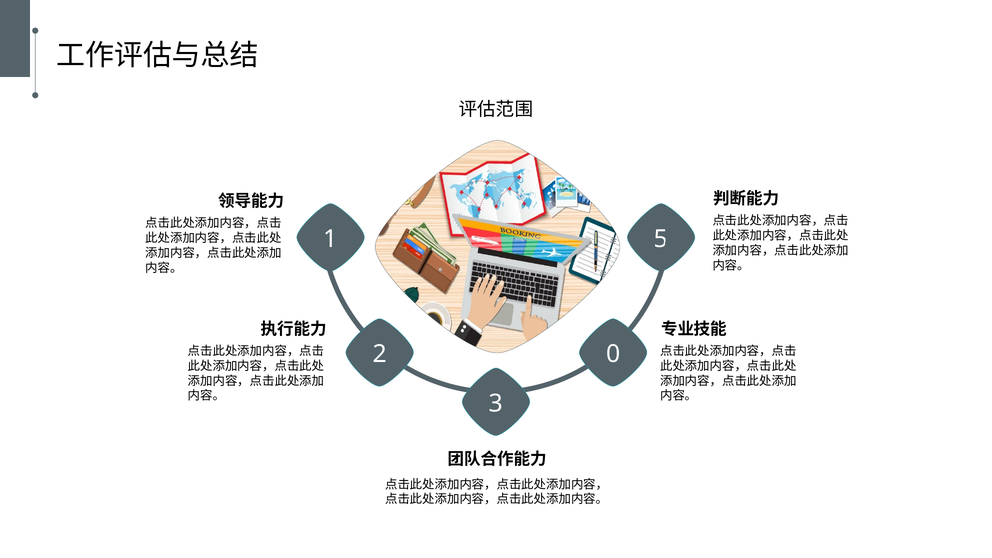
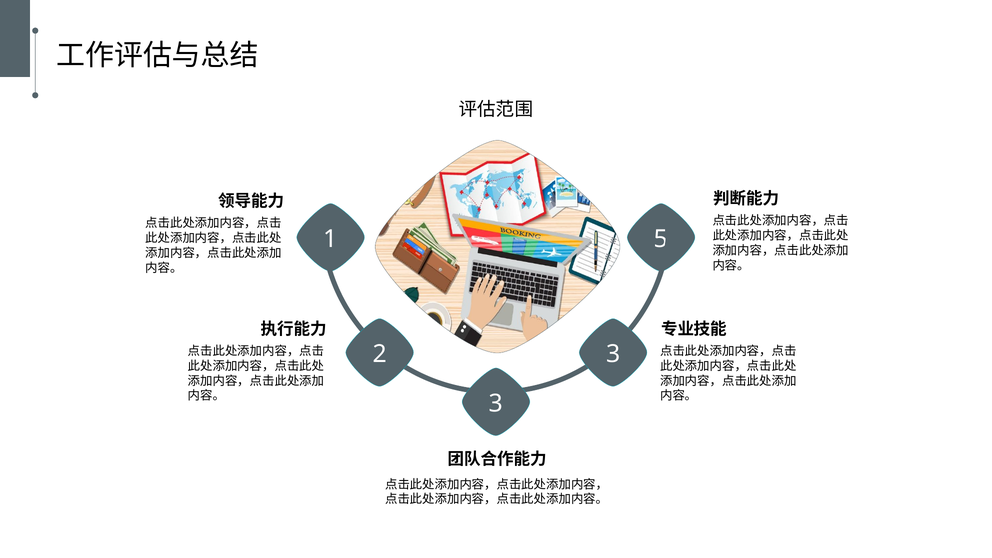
2 0: 0 -> 3 (613, 354)
